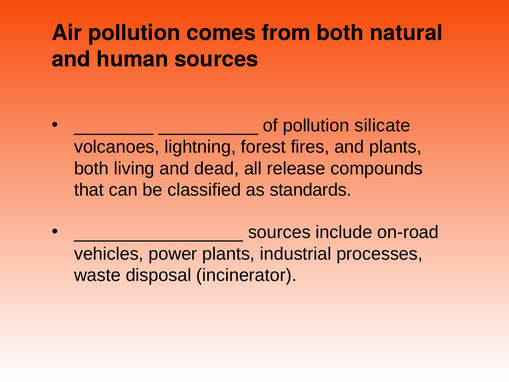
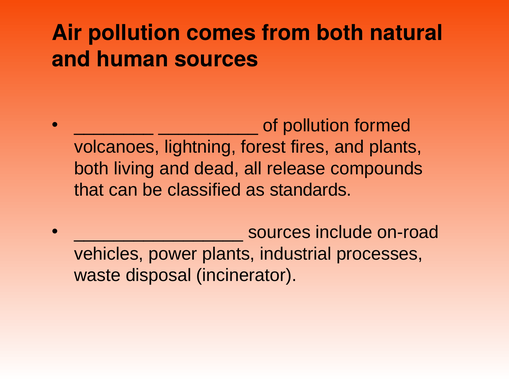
silicate: silicate -> formed (383, 125)
